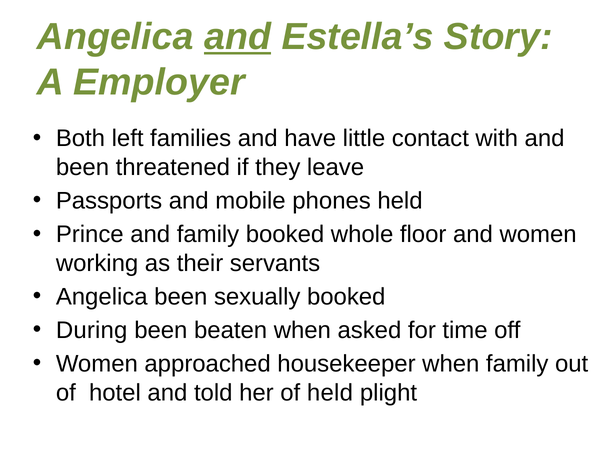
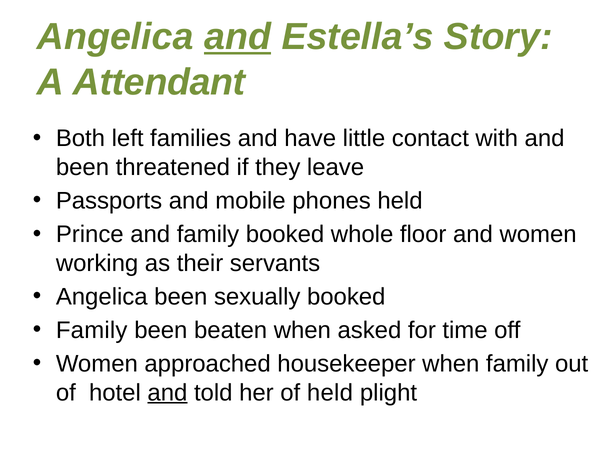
Employer: Employer -> Attendant (159, 82)
During: During -> Family (92, 330)
and underline: none -> present (167, 393)
